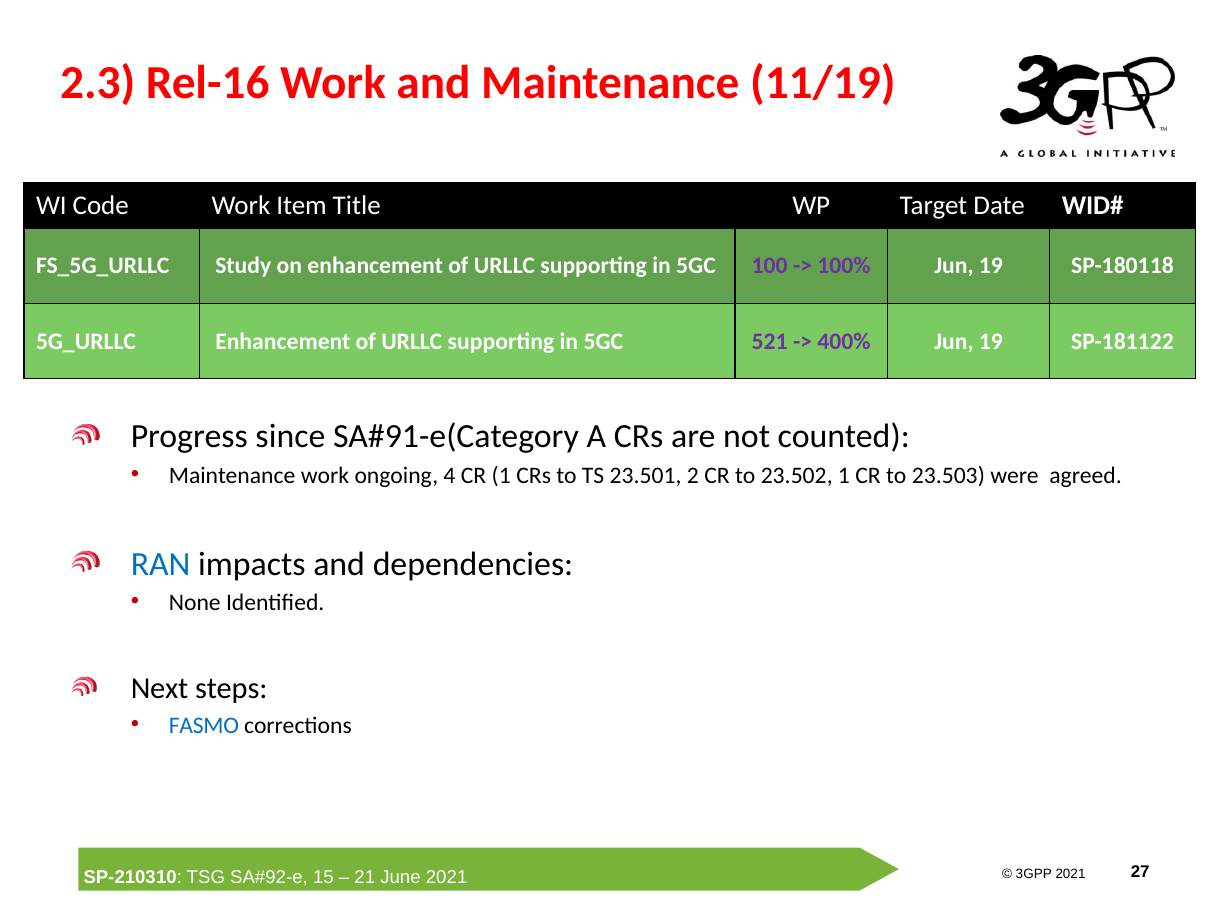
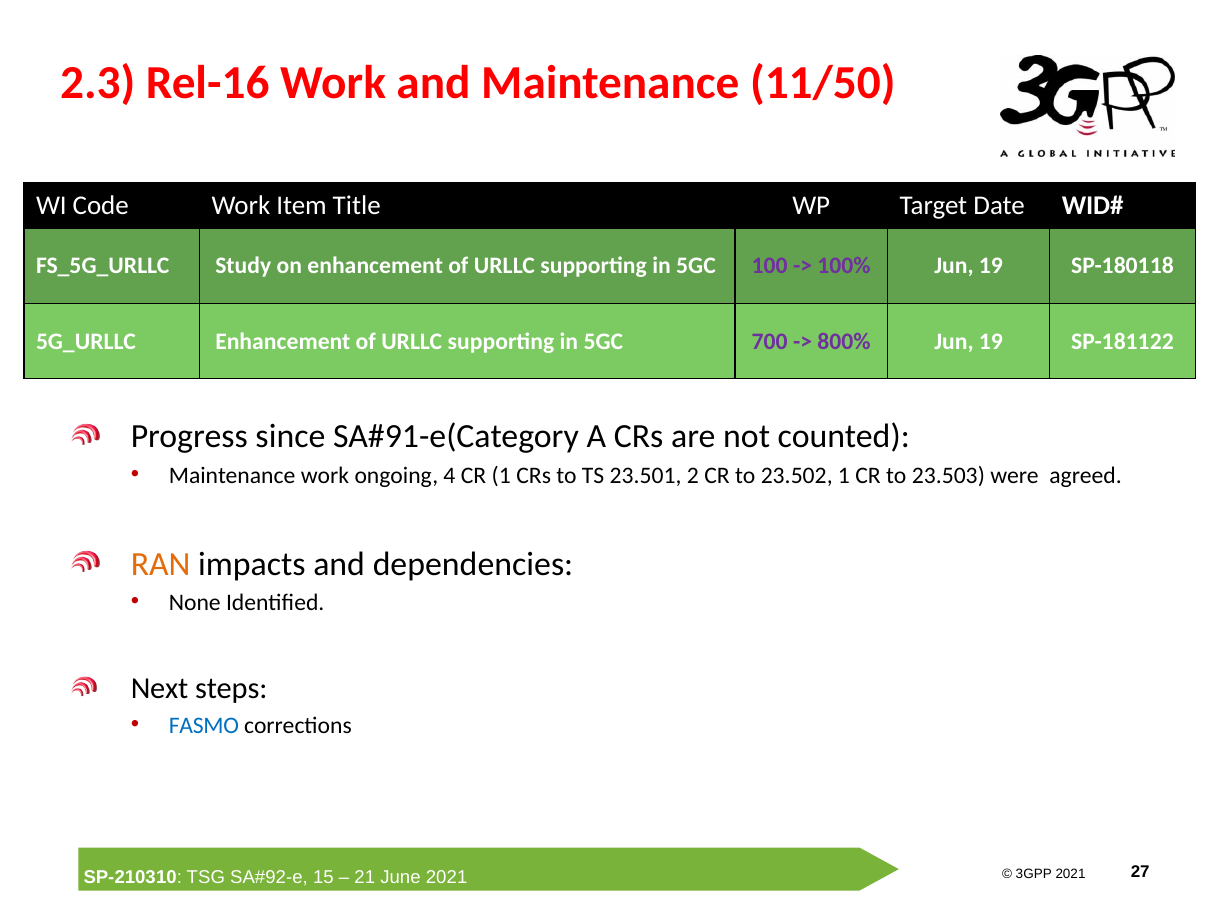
11/19: 11/19 -> 11/50 (823, 83)
521: 521 -> 700 (770, 341)
400%: 400% -> 800% (844, 341)
RAN colour: blue -> orange (161, 564)
